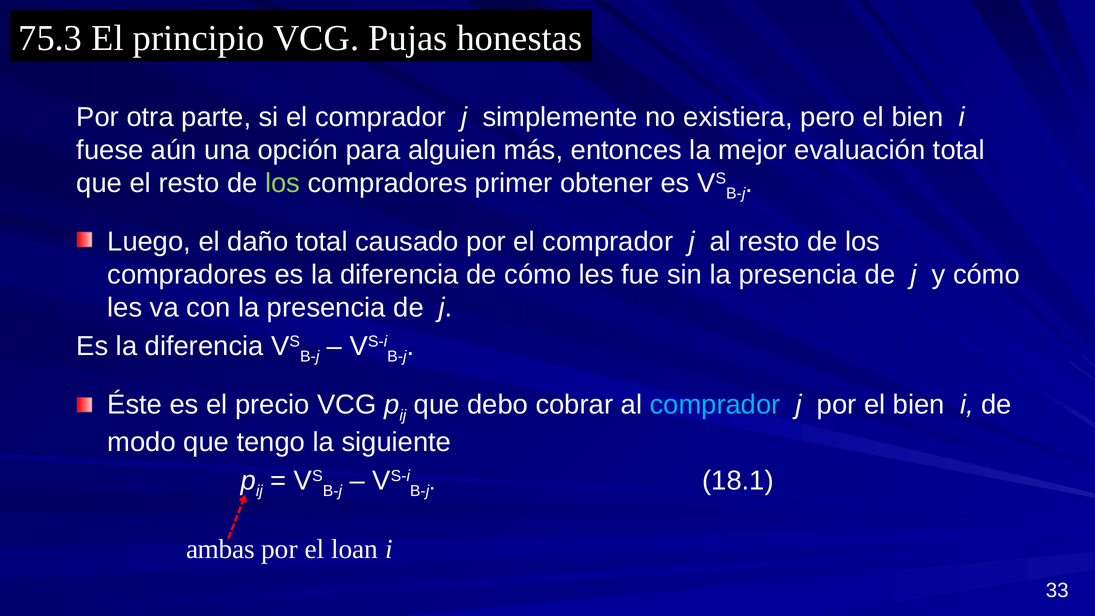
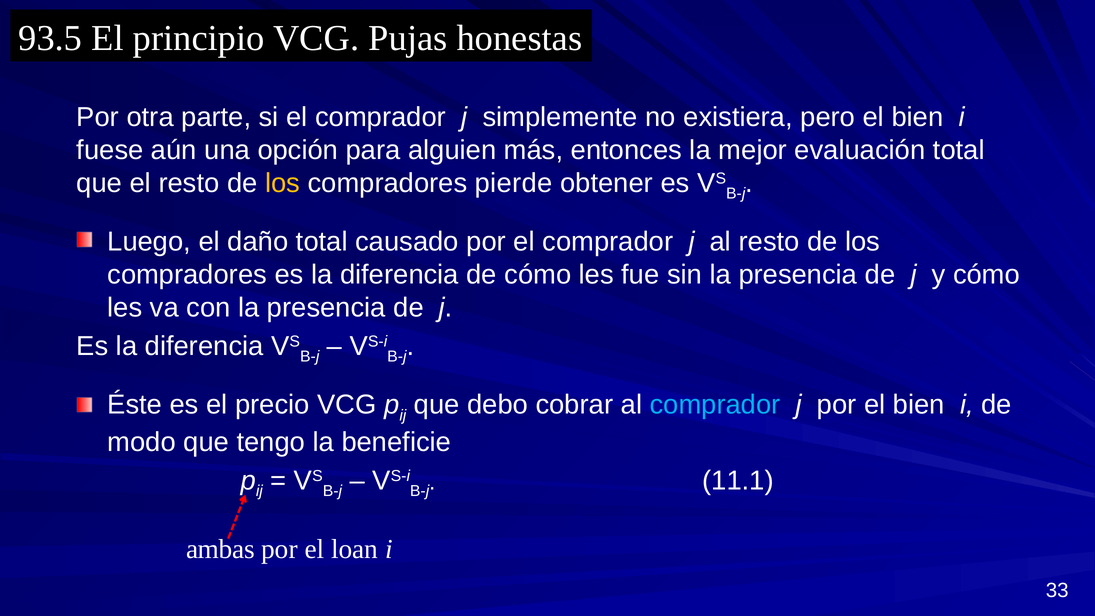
75.3: 75.3 -> 93.5 (50, 38)
los colour: light green -> yellow (283, 183)
primer: primer -> pierde (514, 183)
siguiente: siguiente -> beneficie (396, 442)
18.1: 18.1 -> 11.1 (738, 480)
